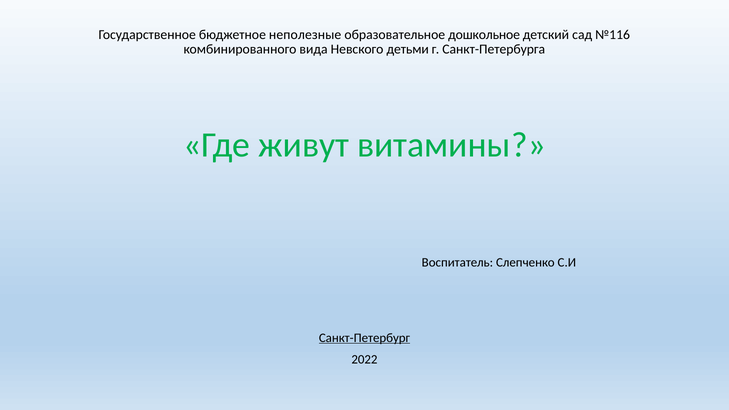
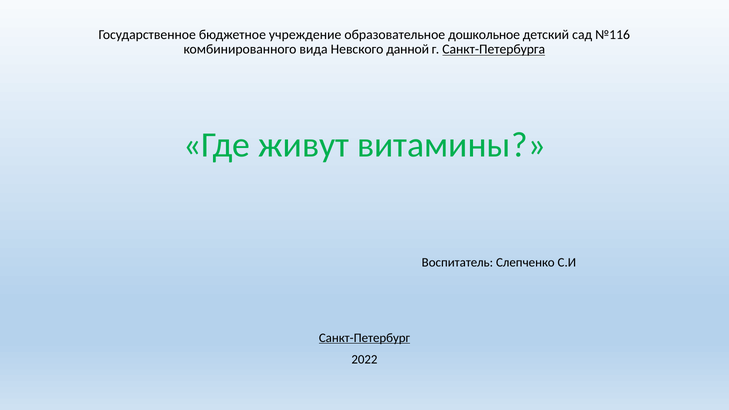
неполезные: неполезные -> учреждение (305, 35)
детьми: детьми -> данной (408, 49)
Санкт-Петербурга underline: none -> present (494, 49)
